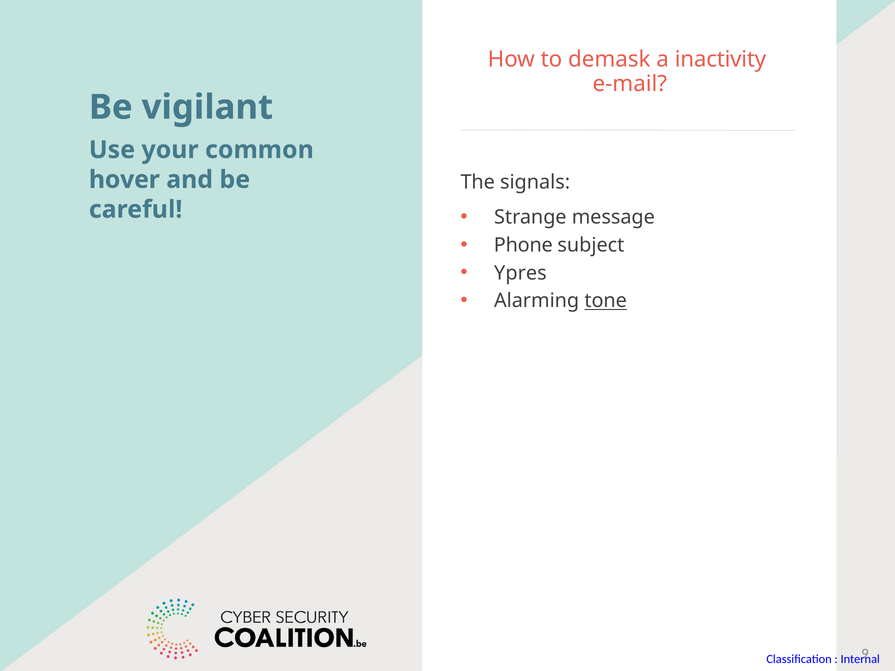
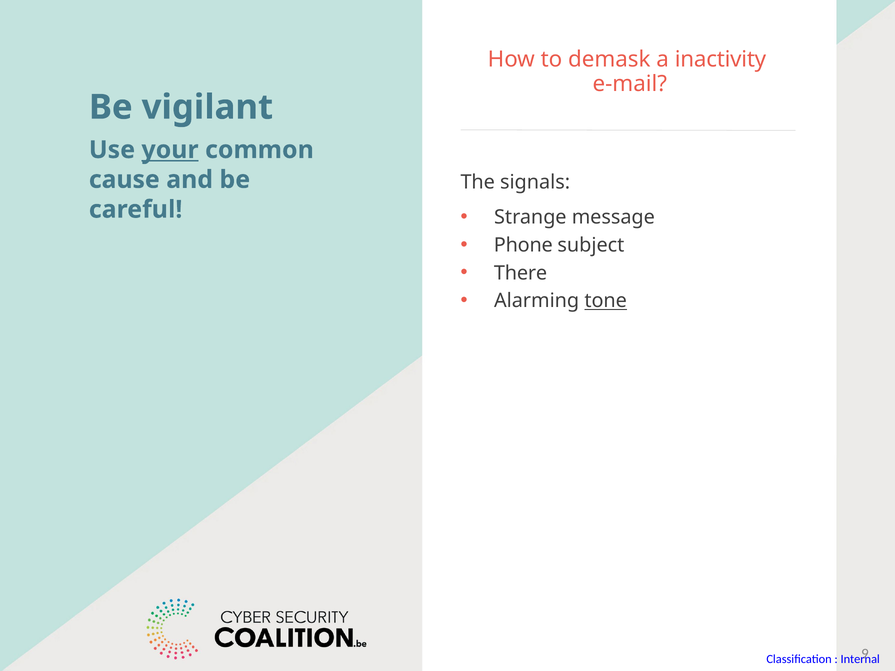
your underline: none -> present (170, 150)
hover: hover -> cause (124, 180)
Ypres: Ypres -> There (521, 273)
